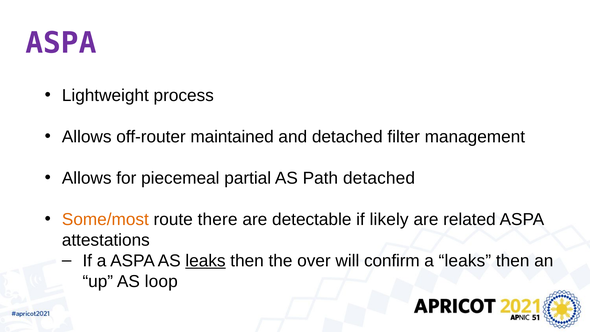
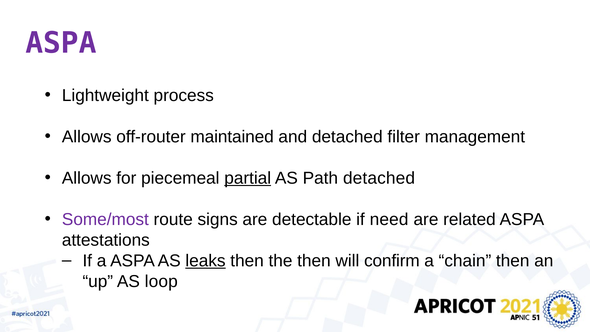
partial underline: none -> present (248, 178)
Some/most colour: orange -> purple (105, 219)
there: there -> signs (218, 219)
likely: likely -> need (389, 219)
the over: over -> then (314, 261)
a leaks: leaks -> chain (465, 261)
